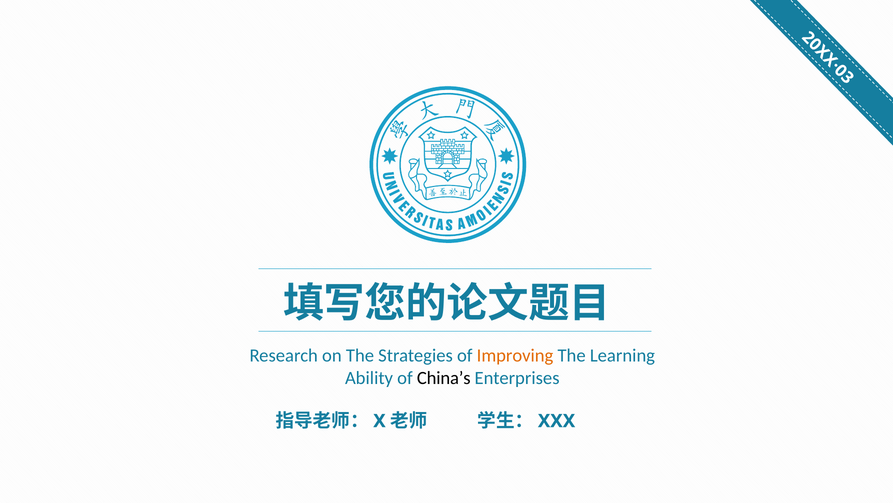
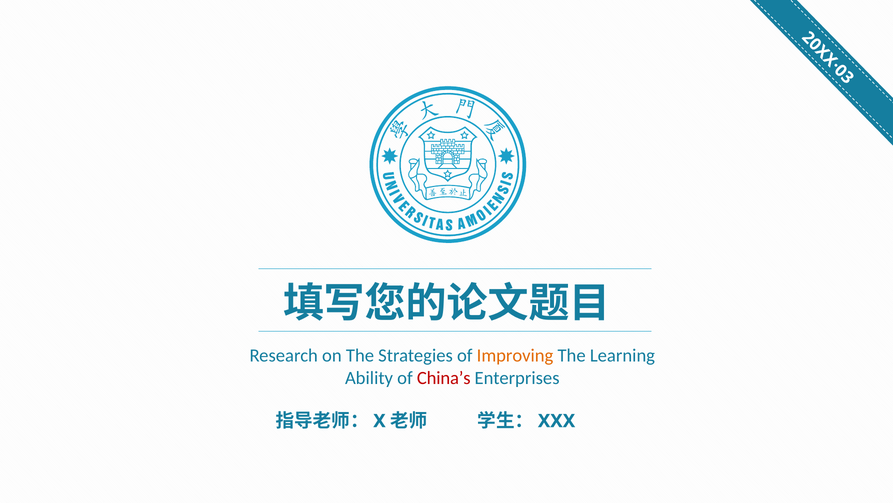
China’s colour: black -> red (444, 378)
